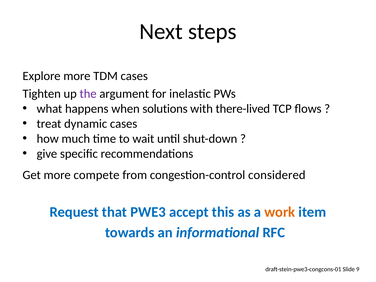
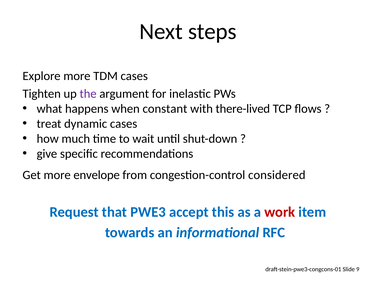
solutions: solutions -> constant (165, 109)
compete: compete -> envelope (97, 175)
work colour: orange -> red (280, 212)
